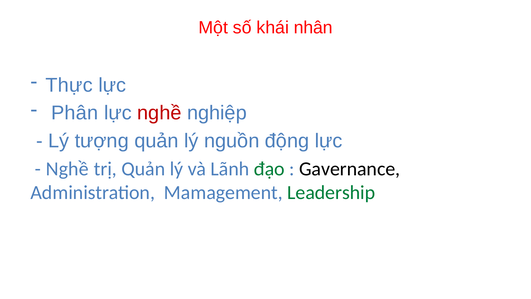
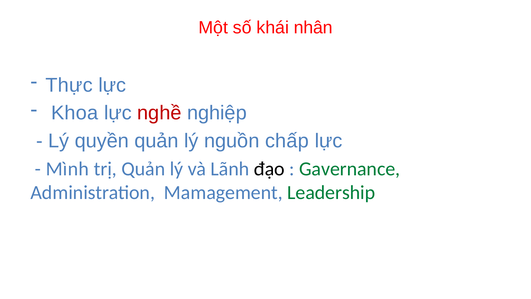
Phân: Phân -> Khoa (75, 113)
tượng: tượng -> quyền (102, 141)
động: động -> chấp (287, 141)
Nghề: Nghề -> Mình (67, 169)
đạo colour: green -> black (269, 169)
Gavernance colour: black -> green (350, 169)
